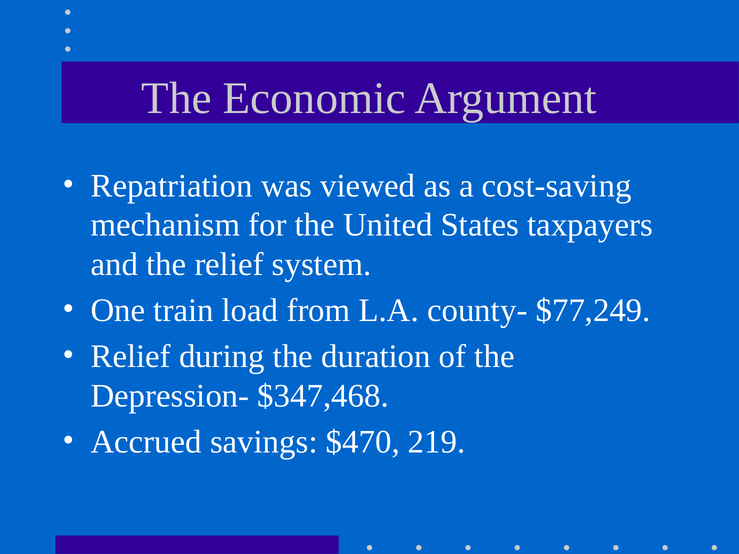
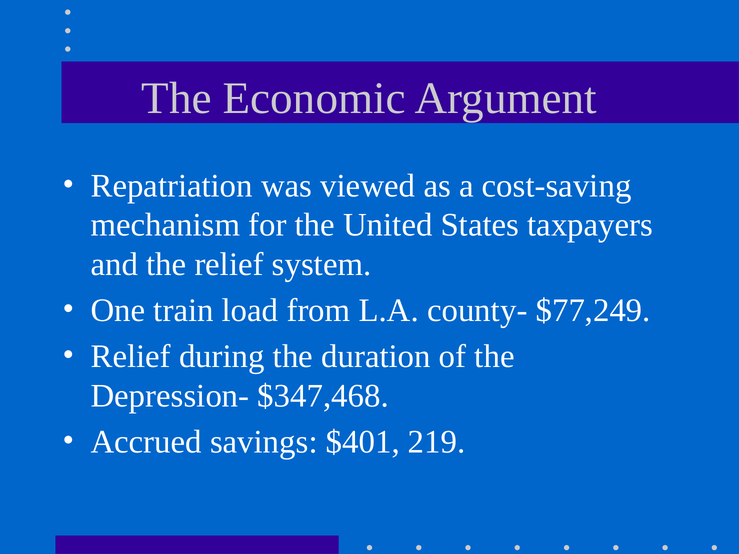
$470: $470 -> $401 (363, 442)
